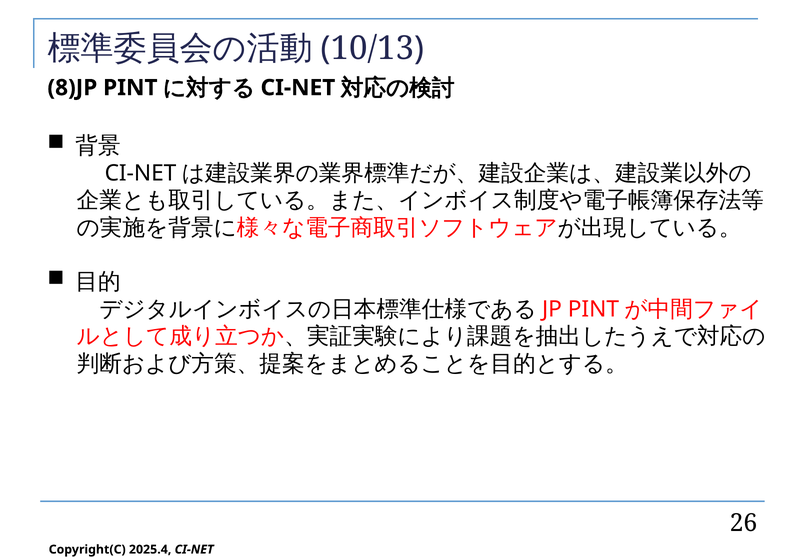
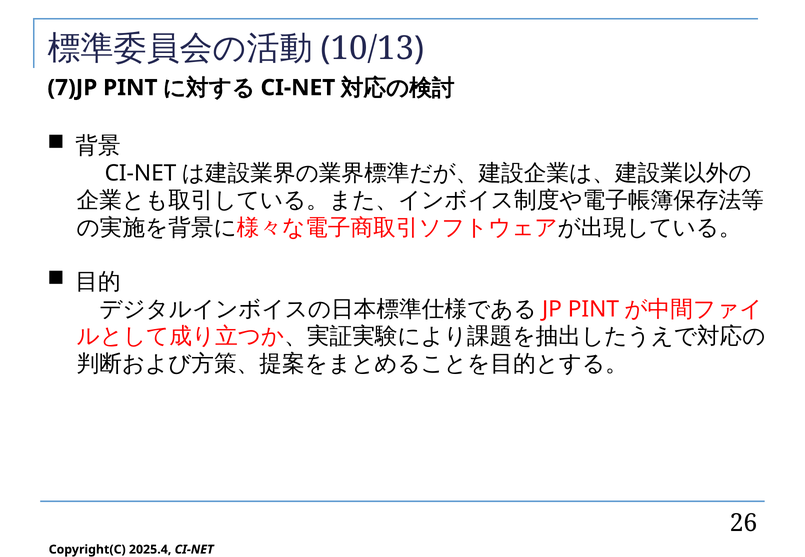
8)JP: 8)JP -> 7)JP (72, 88)
